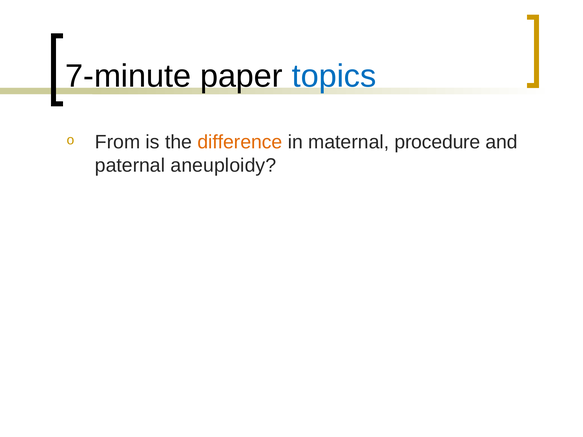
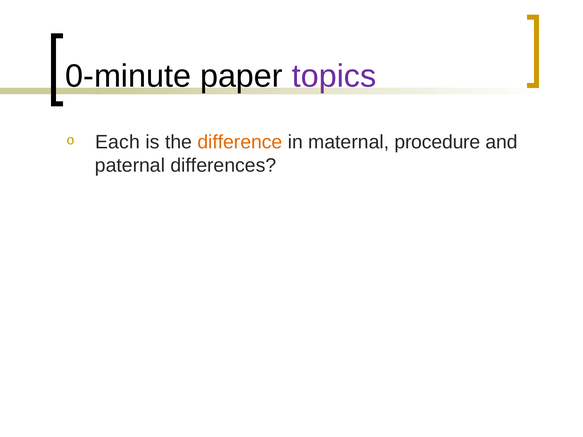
7-minute: 7-minute -> 0-minute (128, 76)
topics colour: blue -> purple (334, 76)
From: From -> Each (117, 142)
aneuploidy: aneuploidy -> differences (223, 166)
